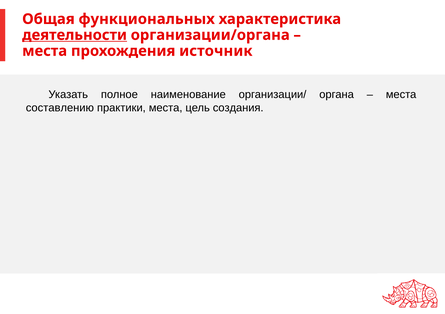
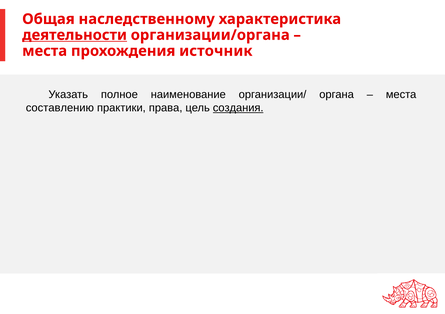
функциональных: функциональных -> наследственному (147, 19)
практики места: места -> права (166, 108)
создания underline: none -> present (238, 108)
